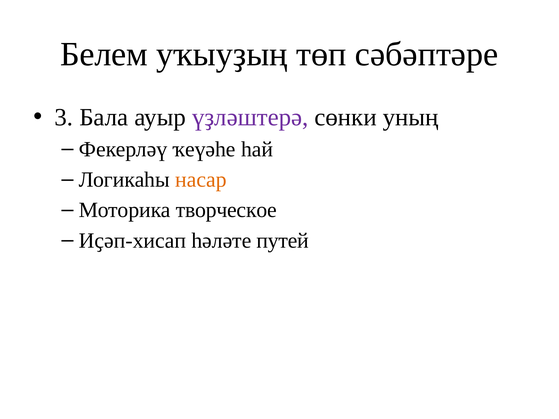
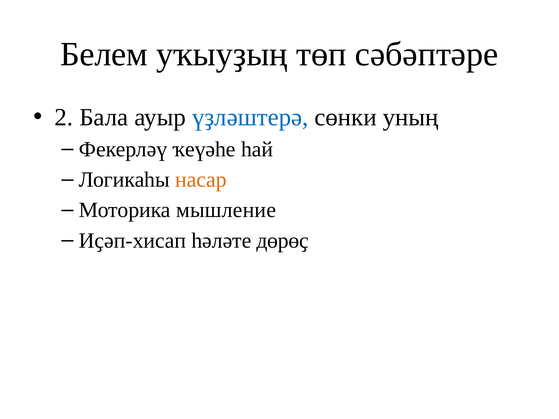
3: 3 -> 2 (64, 117)
үҙләштерә colour: purple -> blue (250, 117)
творческое: творческое -> мышление (226, 210)
путей: путей -> дөрөҫ (283, 241)
